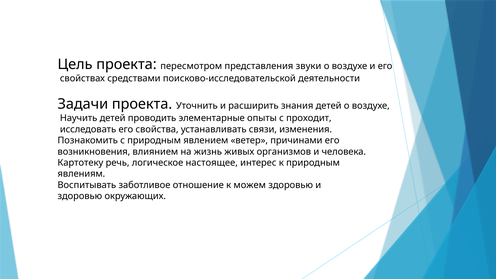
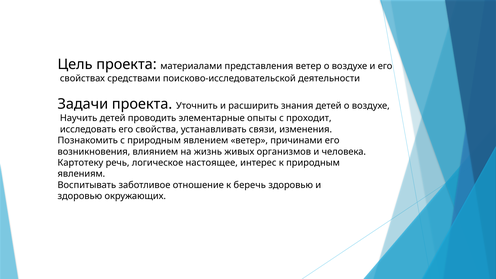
пересмотром: пересмотром -> материалами (191, 66)
представления звуки: звуки -> ветер (309, 66)
можем: можем -> беречь (250, 185)
